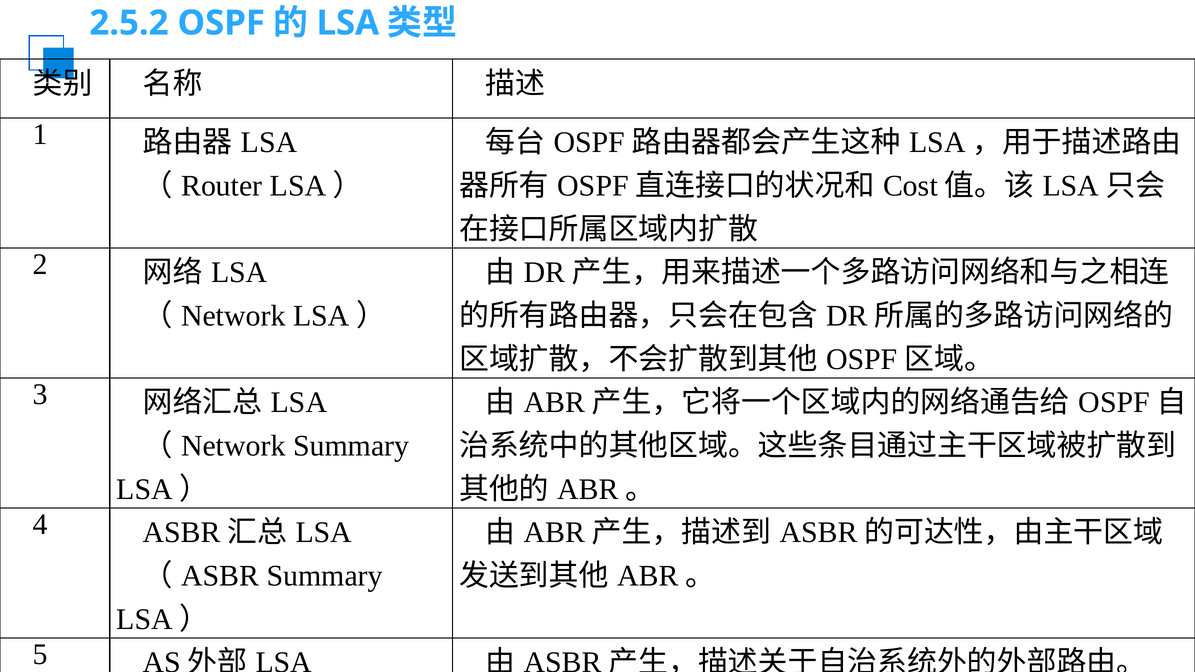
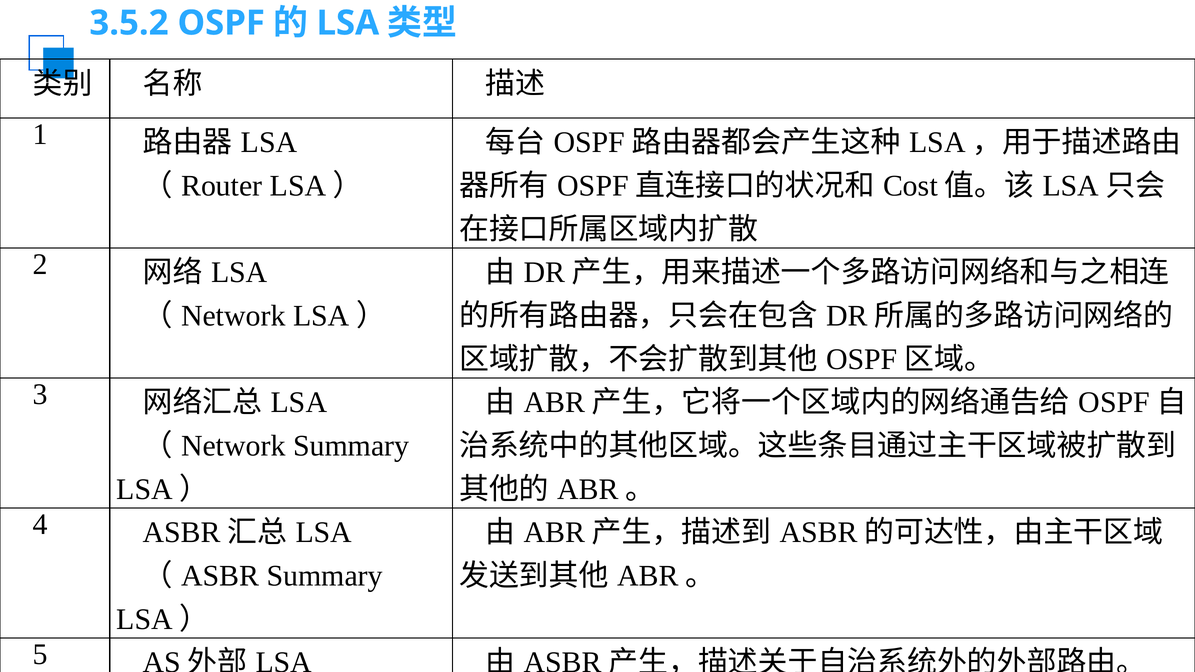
2.5.2: 2.5.2 -> 3.5.2 (129, 23)
